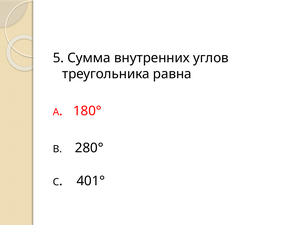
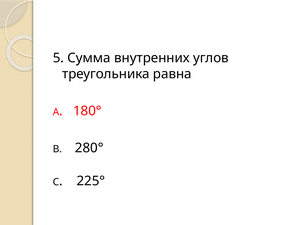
401°: 401° -> 225° (91, 181)
